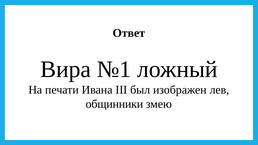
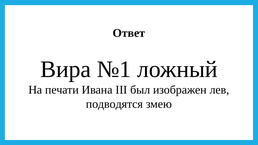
общинники: общинники -> подводятся (114, 104)
